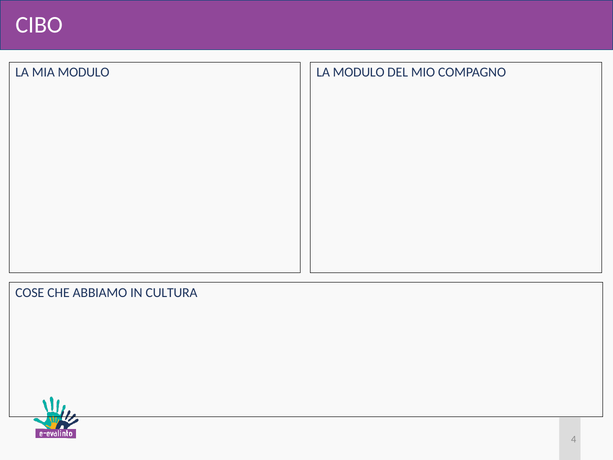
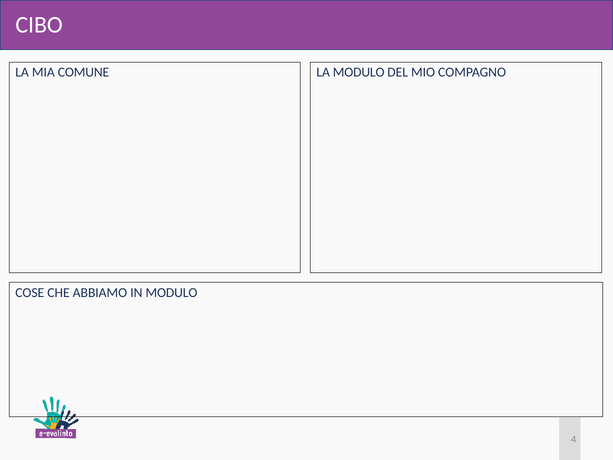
MIA MODULO: MODULO -> COMUNE (84, 72)
IN CULTURA: CULTURA -> MODULO (172, 292)
